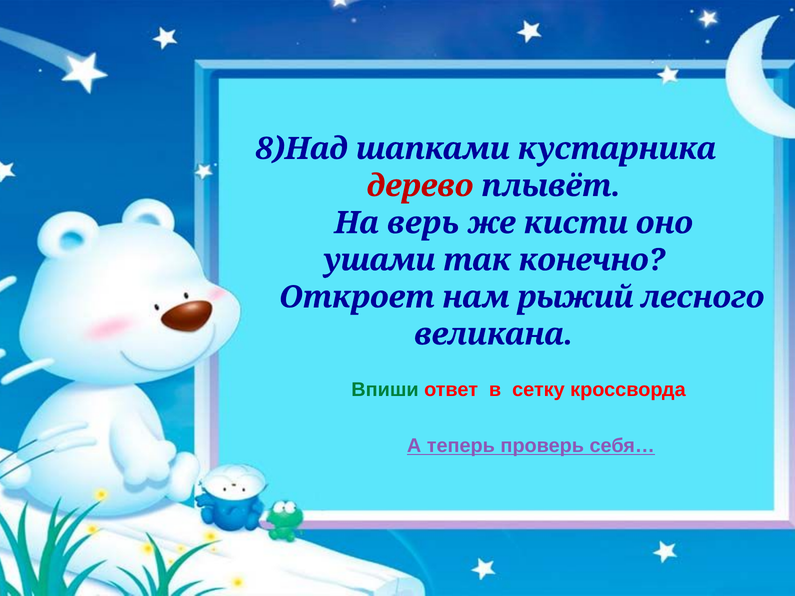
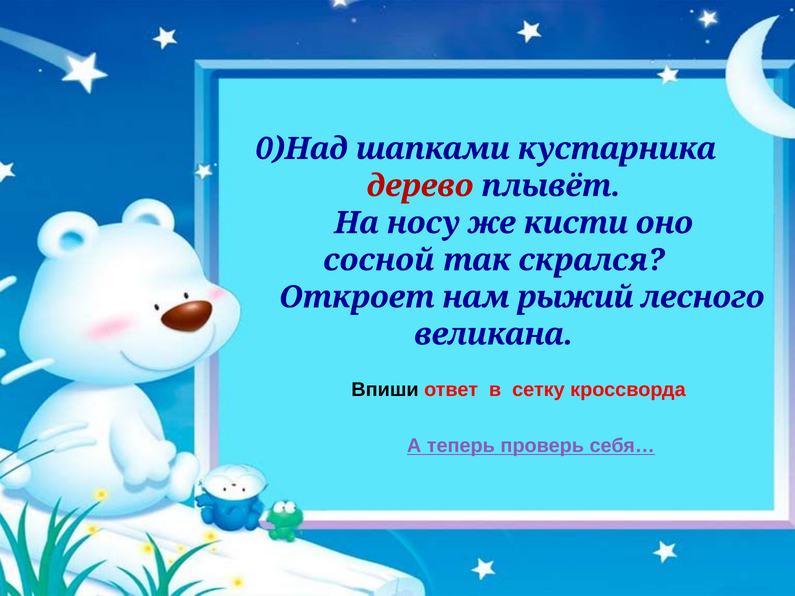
8)Над: 8)Над -> 0)Над (302, 149)
верь: верь -> носу (423, 223)
ушами: ушами -> сосной (379, 260)
конечно: конечно -> скрался (592, 260)
Впиши colour: green -> black (385, 390)
